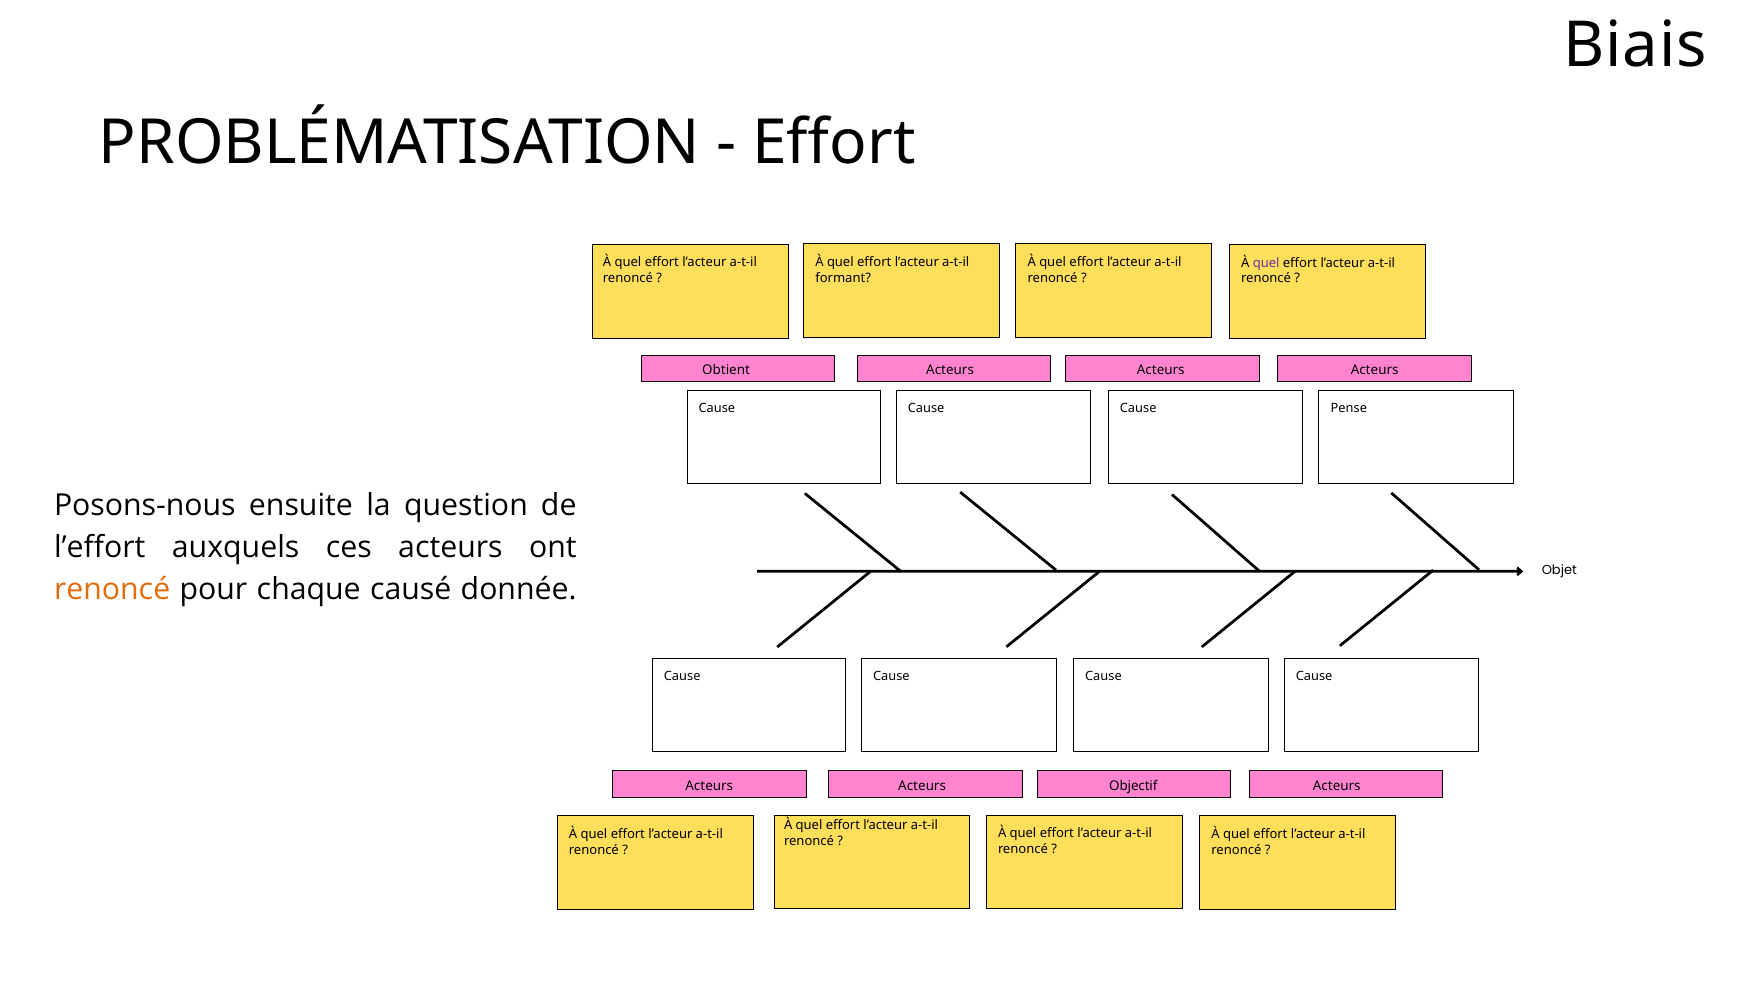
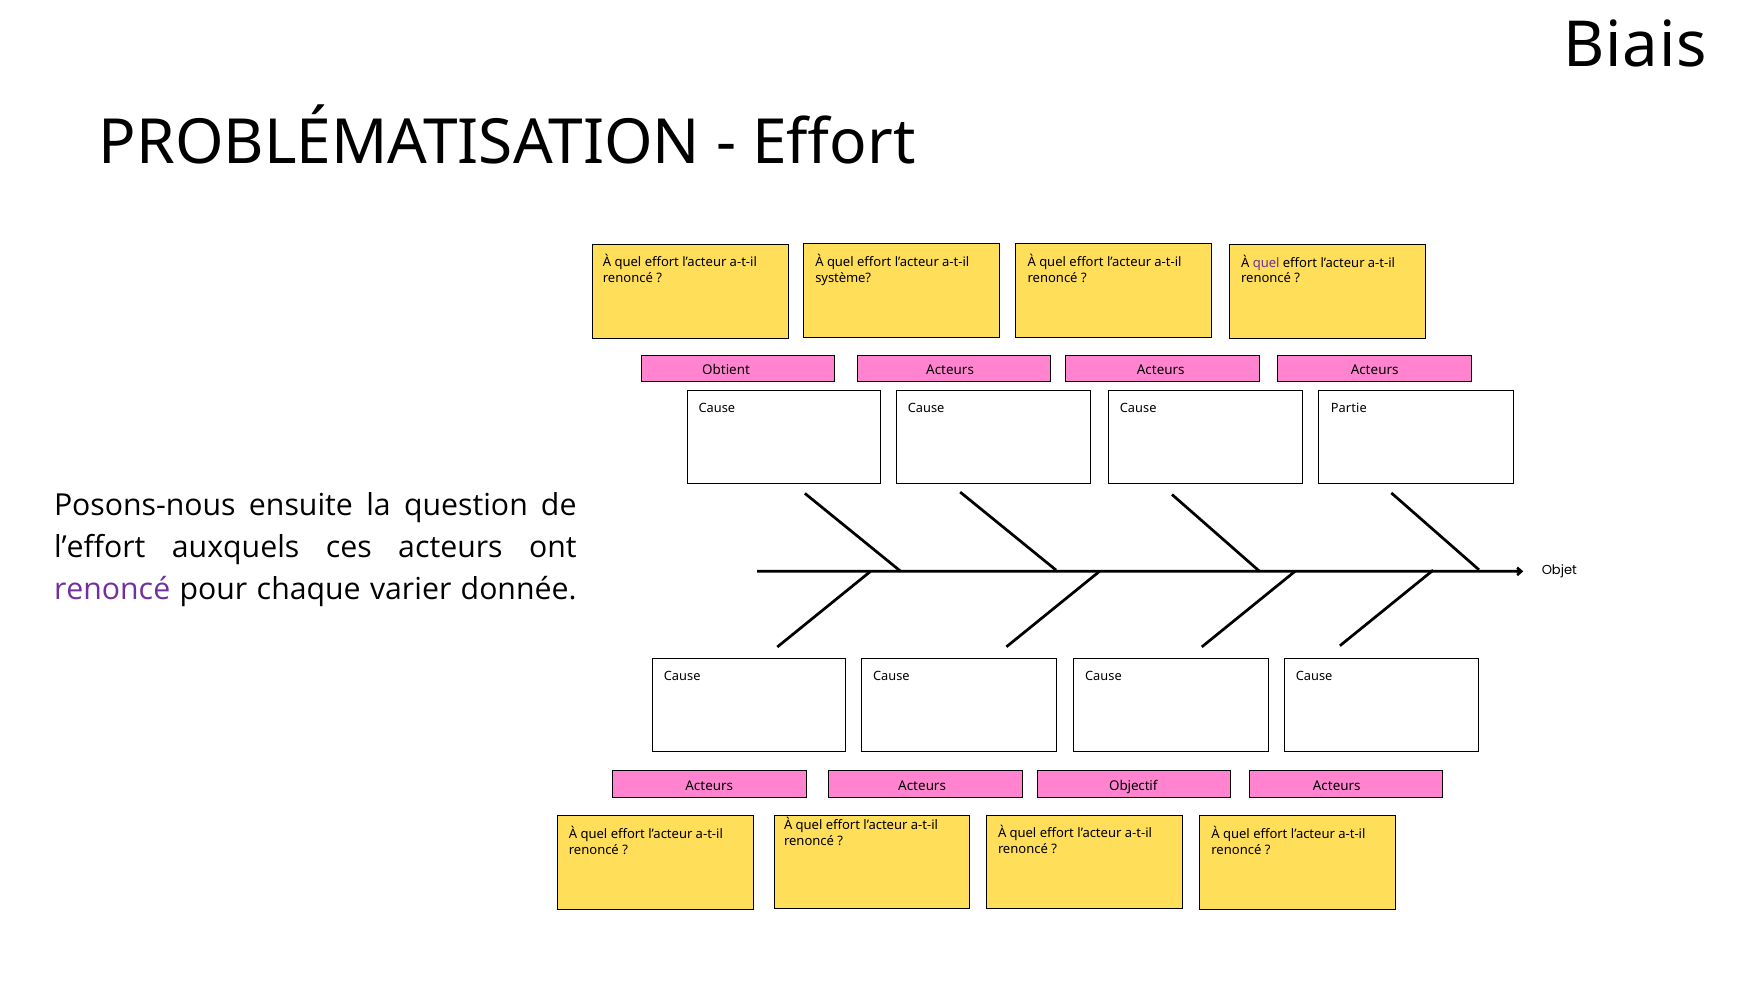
formant: formant -> système (843, 278)
Pense: Pense -> Partie (1349, 408)
renoncé colour: orange -> purple (112, 590)
causé: causé -> varier (411, 590)
